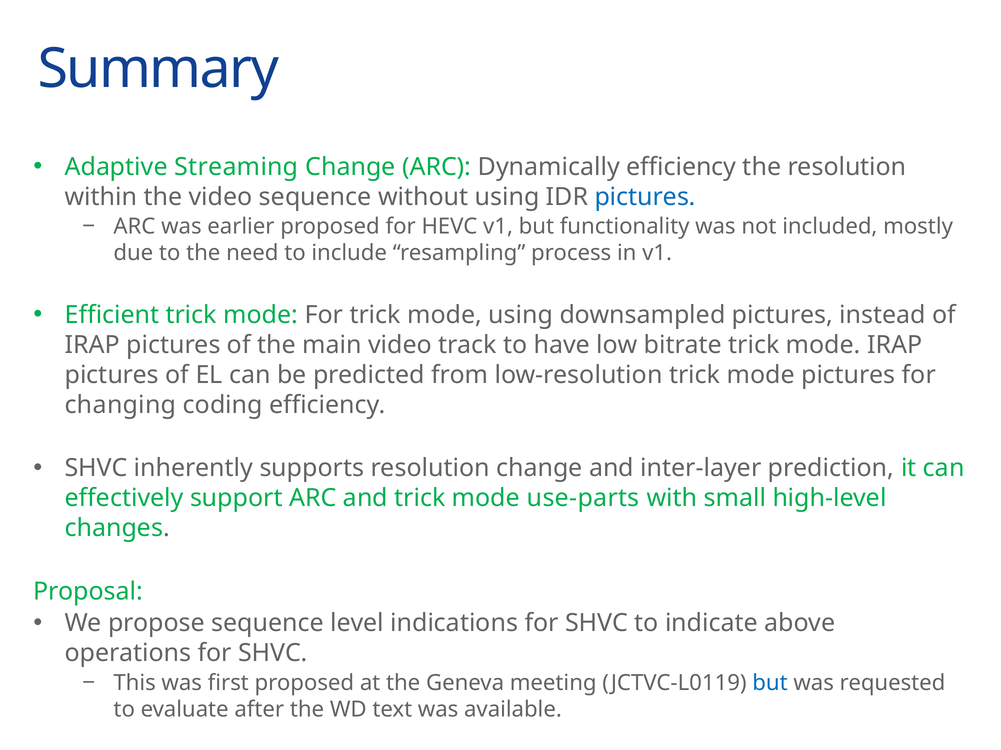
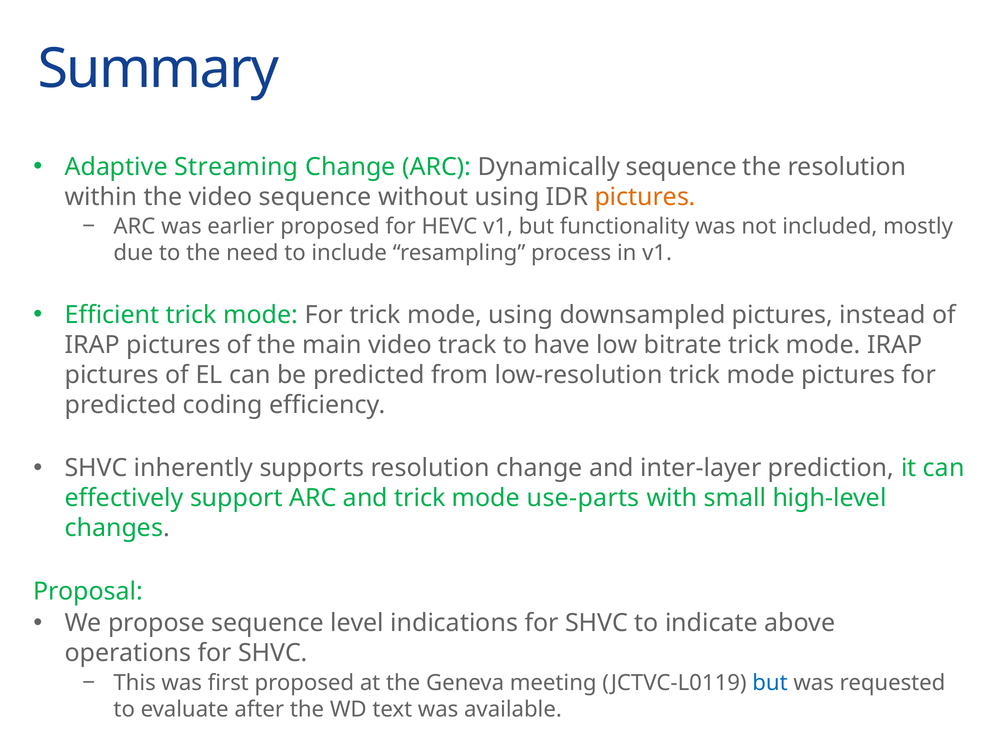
Dynamically efficiency: efficiency -> sequence (681, 167)
pictures colour: blue -> orange (645, 197)
changing: changing -> predicted (121, 405)
